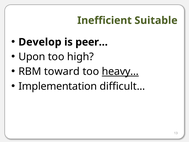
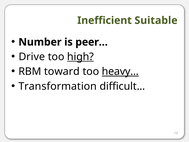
Develop: Develop -> Number (40, 42)
Upon: Upon -> Drive (32, 57)
high underline: none -> present (80, 57)
Implementation: Implementation -> Transformation (58, 86)
